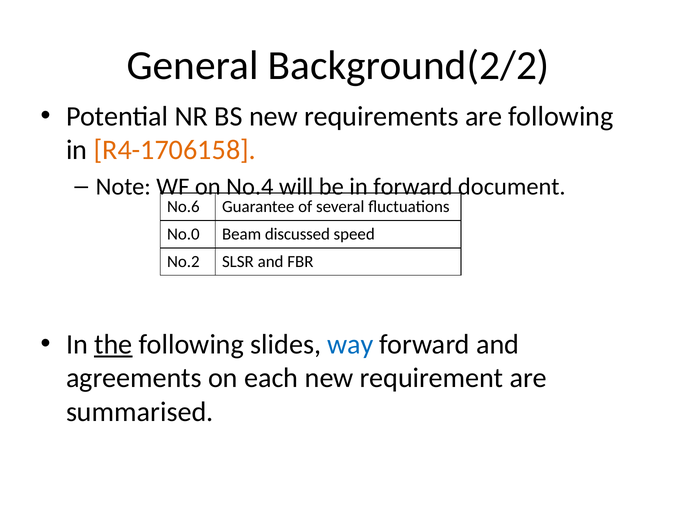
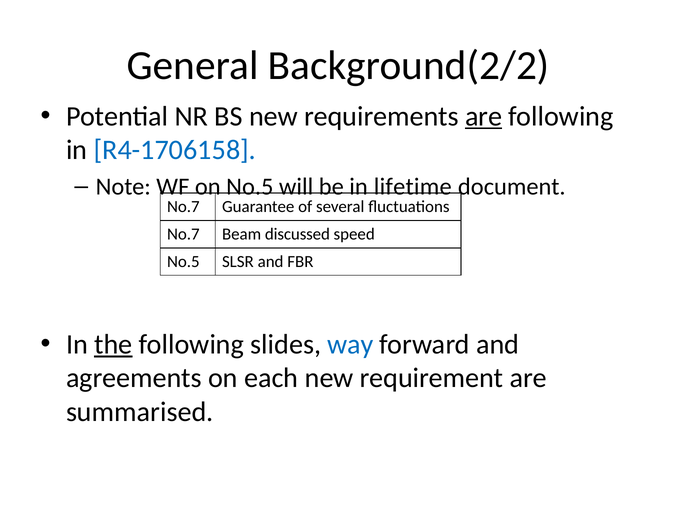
are underline: none -> present (484, 116)
R4-1706158 colour: orange -> blue (175, 150)
on No.4: No.4 -> No.5 (250, 187)
in forward: forward -> lifetime (413, 187)
No.6: No.6 -> No.7 (183, 207)
No.0: No.0 -> No.7 (183, 234)
No.2: No.2 -> No.5 (183, 262)
